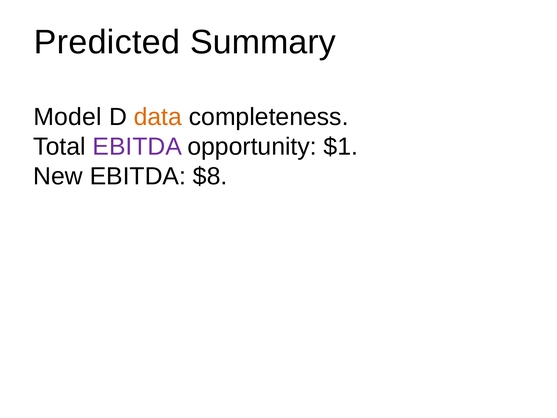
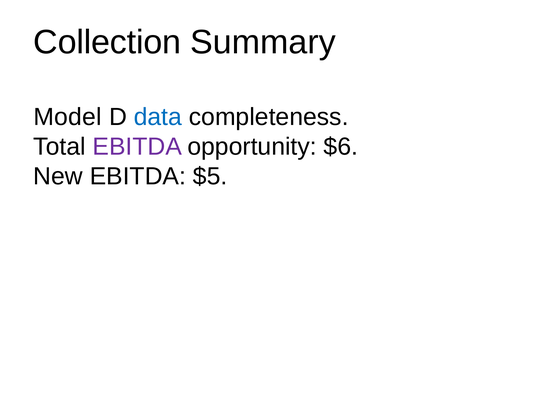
Predicted: Predicted -> Collection (107, 42)
data colour: orange -> blue (158, 117)
$1: $1 -> $6 (341, 147)
$8: $8 -> $5 (210, 176)
